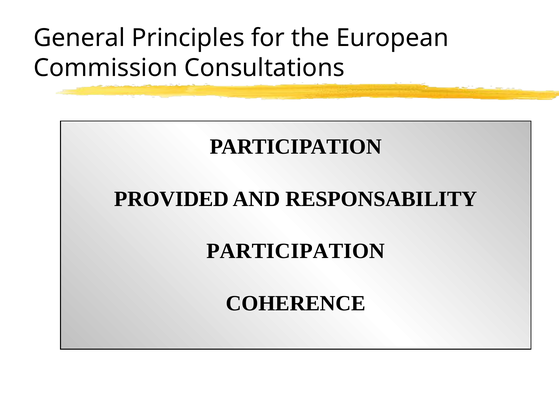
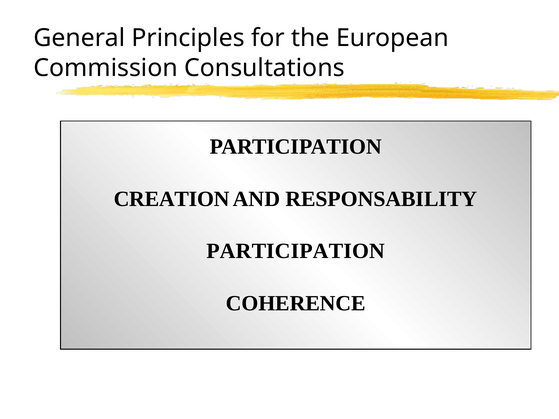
PROVIDED: PROVIDED -> CREATION (172, 199)
